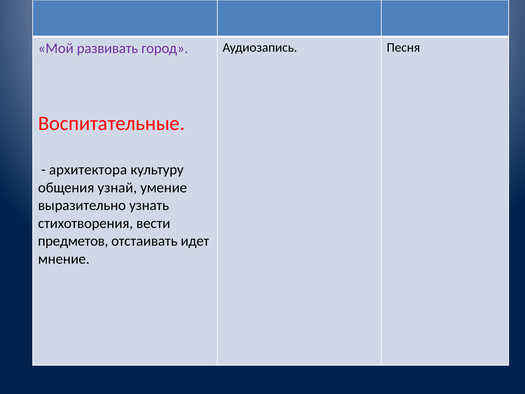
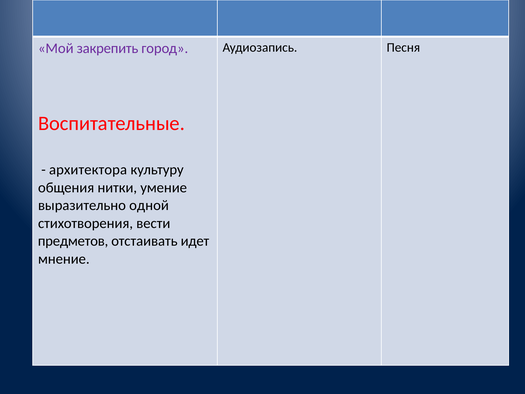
развивать: развивать -> закрепить (108, 48)
узнай: узнай -> нитки (117, 187)
узнать: узнать -> одной (149, 205)
